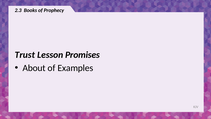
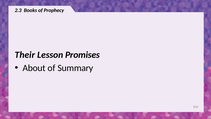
Trust: Trust -> Their (25, 55)
Examples: Examples -> Summary (75, 68)
